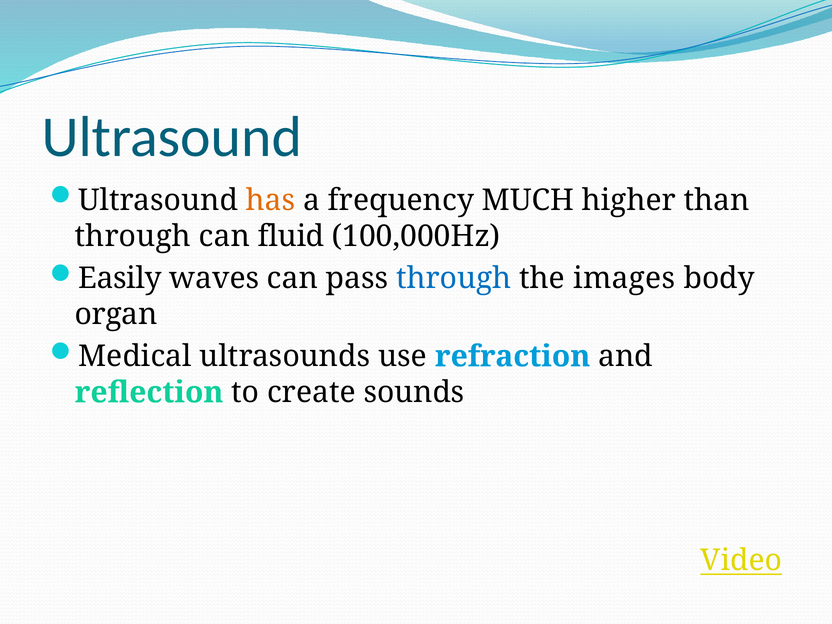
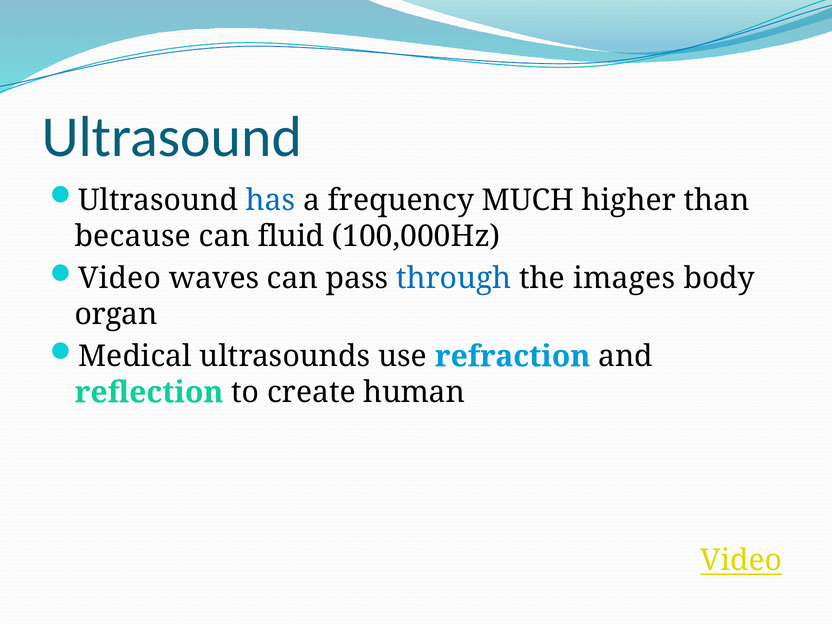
has colour: orange -> blue (271, 200)
through: through -> because (133, 236)
Easily: Easily -> Video (120, 278)
sounds: sounds -> human (414, 392)
